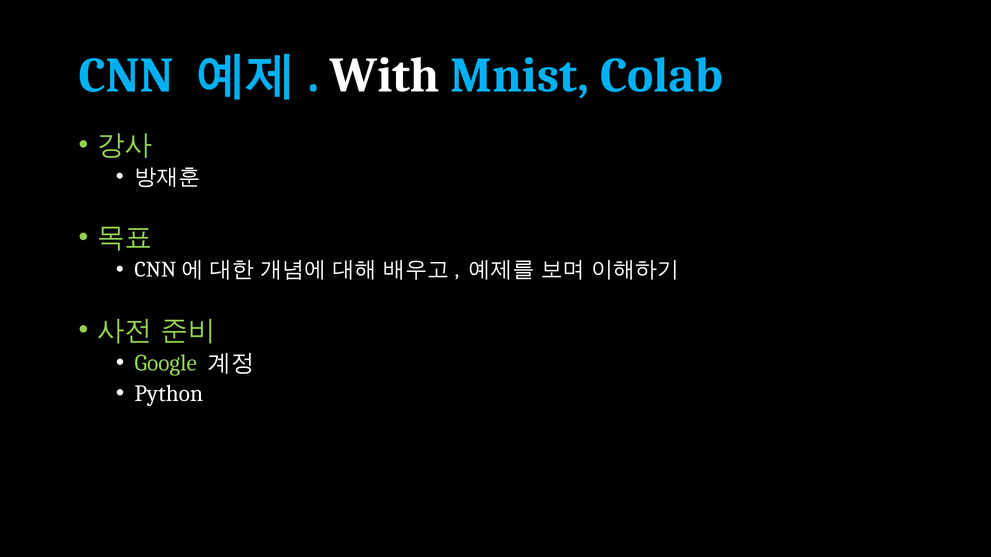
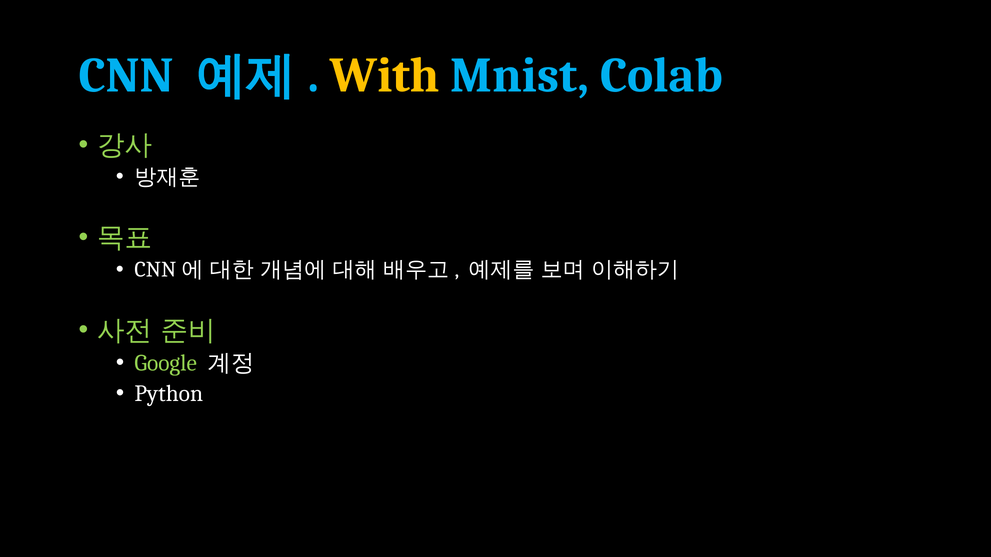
With colour: white -> yellow (385, 75)
